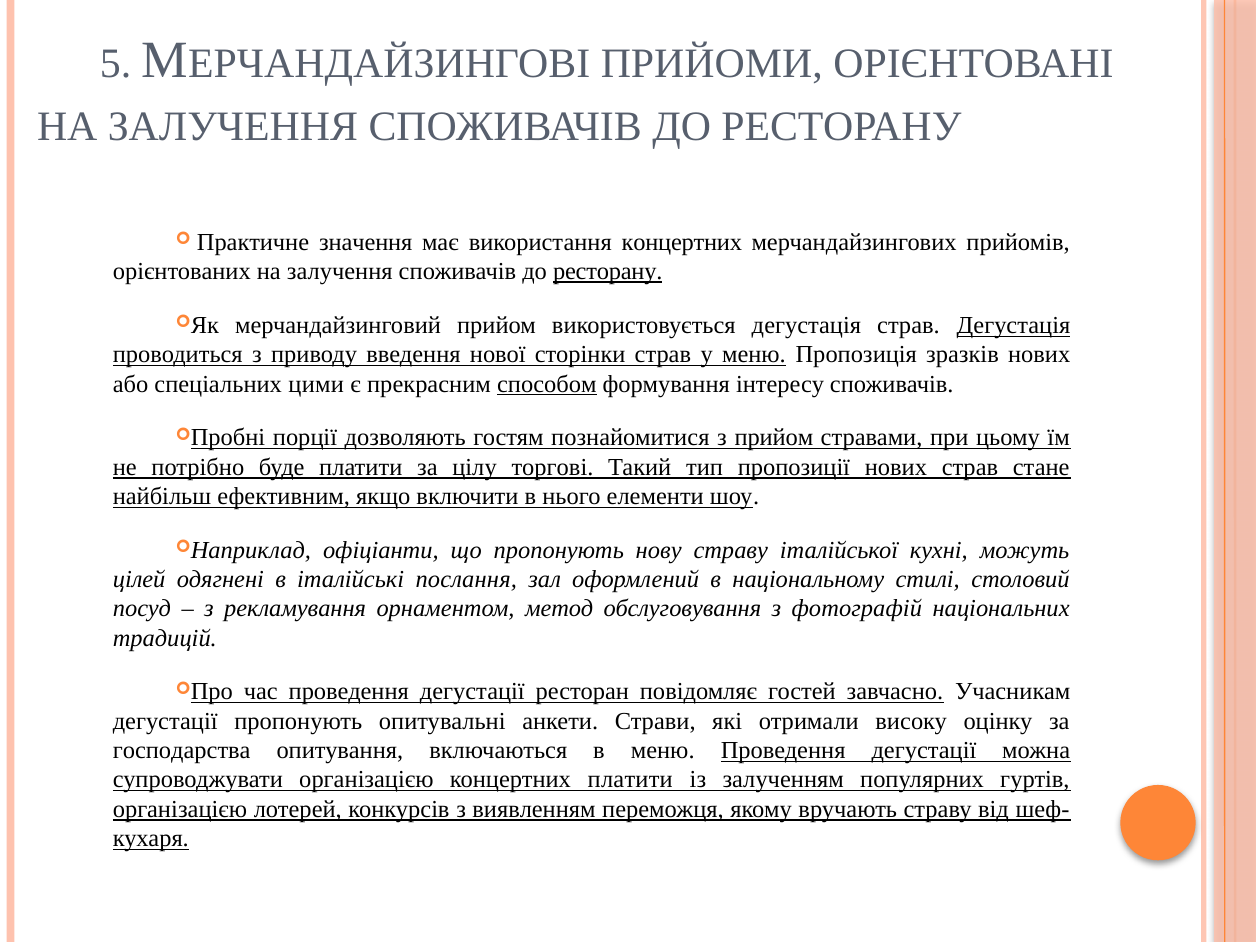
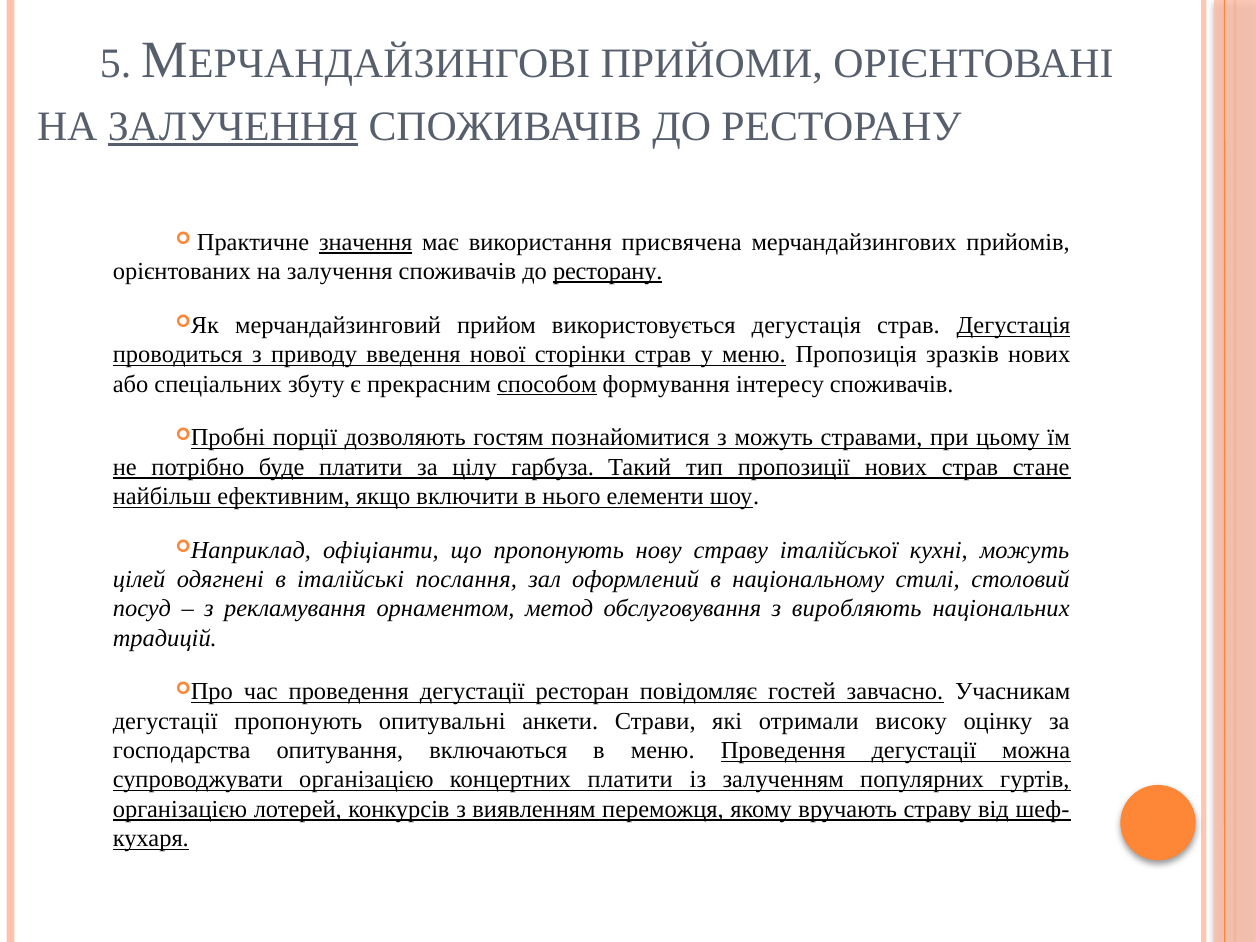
ЗАЛУЧЕННЯ underline: none -> present (233, 126)
значення underline: none -> present (366, 242)
використання концертних: концертних -> присвячена (682, 242)
цими: цими -> збуту (316, 384)
з прийом: прийом -> можуть (774, 438)
торгові: торгові -> гарбуза (553, 467)
фотографій: фотографій -> виробляють (857, 609)
